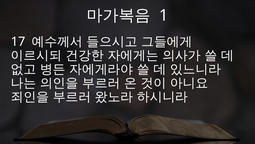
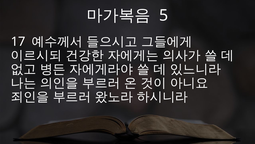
1: 1 -> 5 (164, 15)
